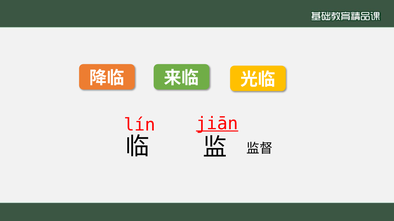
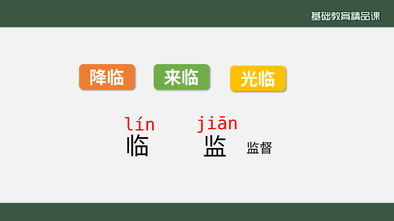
jiān underline: present -> none (217, 124)
